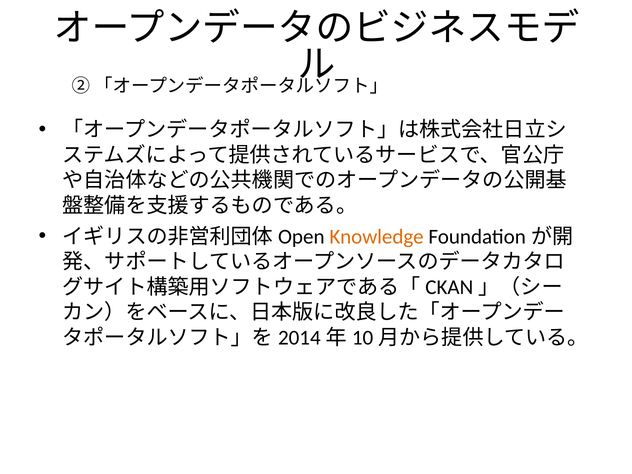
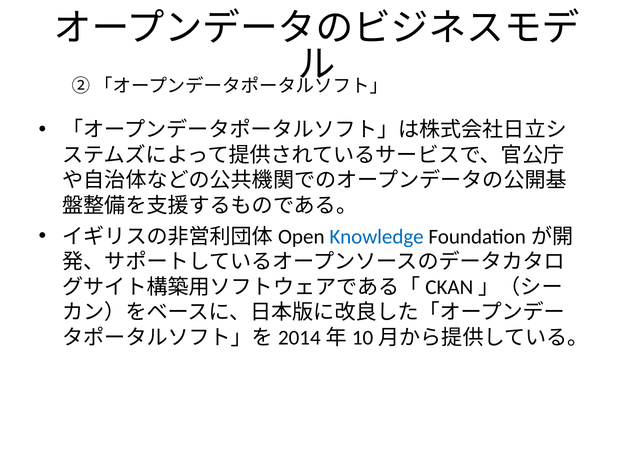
Knowledge colour: orange -> blue (377, 237)
